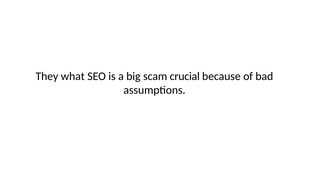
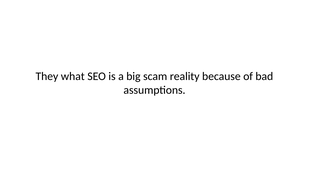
crucial: crucial -> reality (185, 76)
